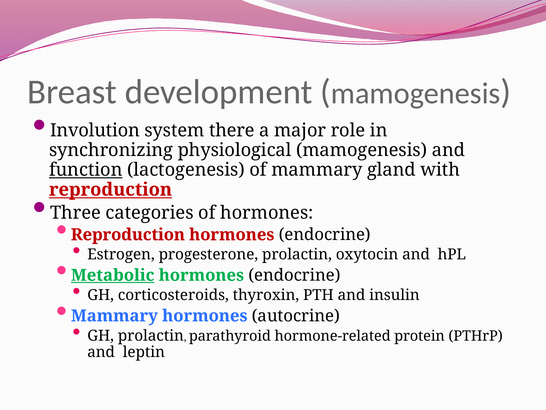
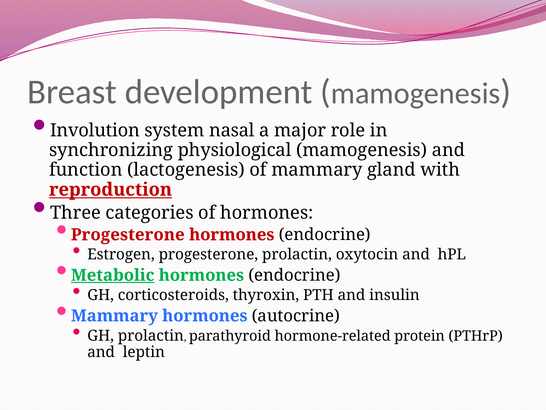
there: there -> nasal (232, 130)
function underline: present -> none (86, 170)
Reproduction: Reproduction -> Progesterone (128, 234)
